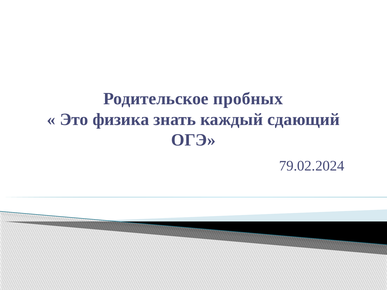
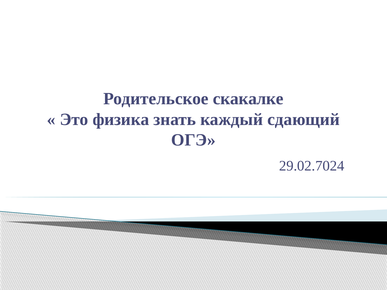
пробных: пробных -> скакалке (248, 99)
79.02.2024: 79.02.2024 -> 29.02.7024 (312, 166)
